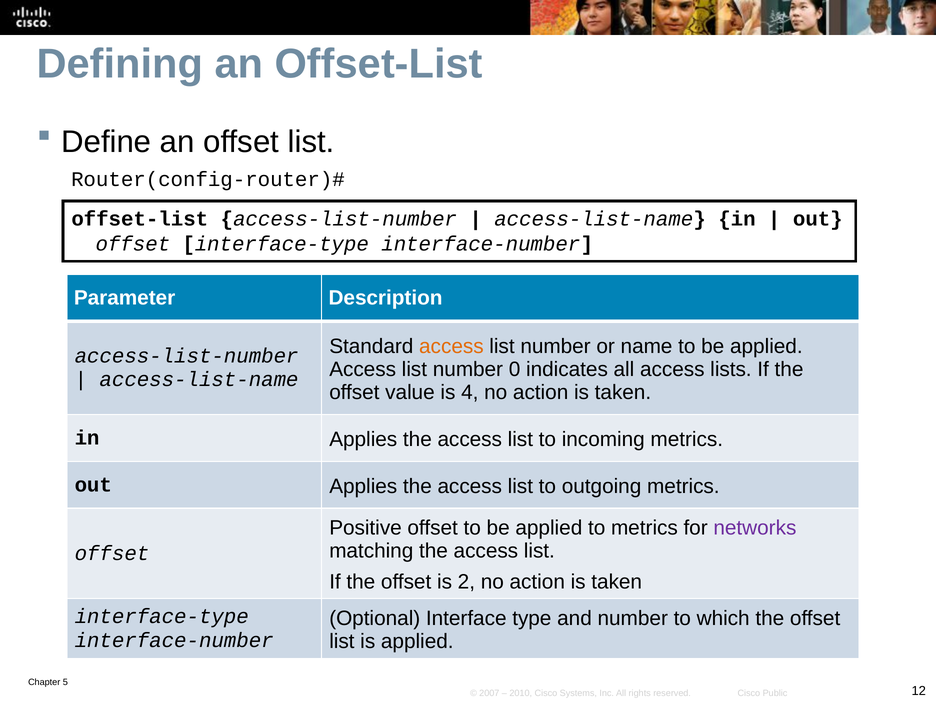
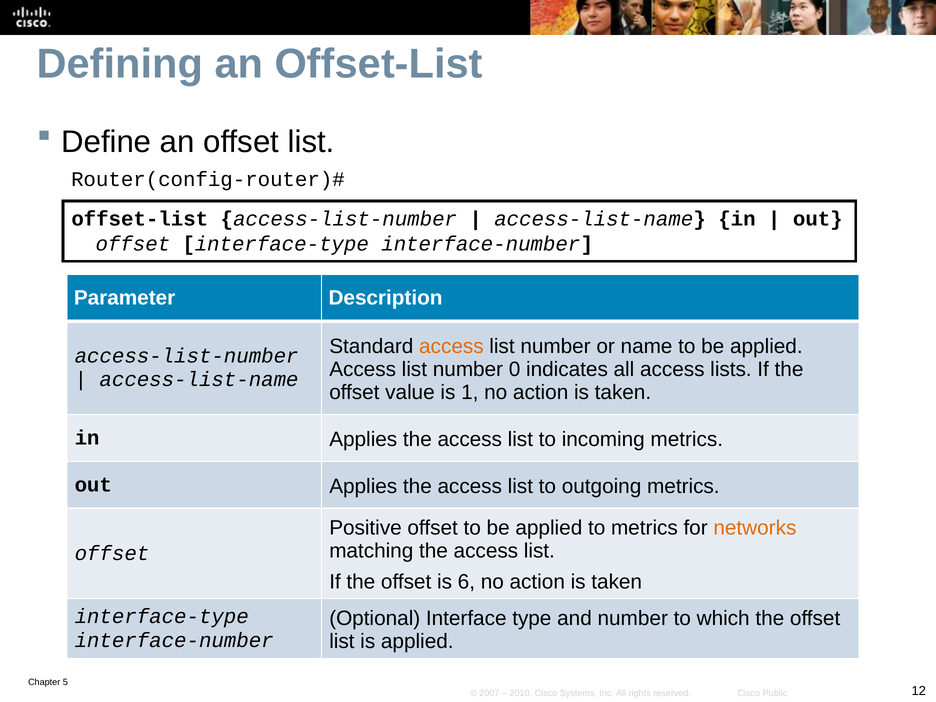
4: 4 -> 1 (470, 393)
networks colour: purple -> orange (755, 528)
2: 2 -> 6 (466, 582)
